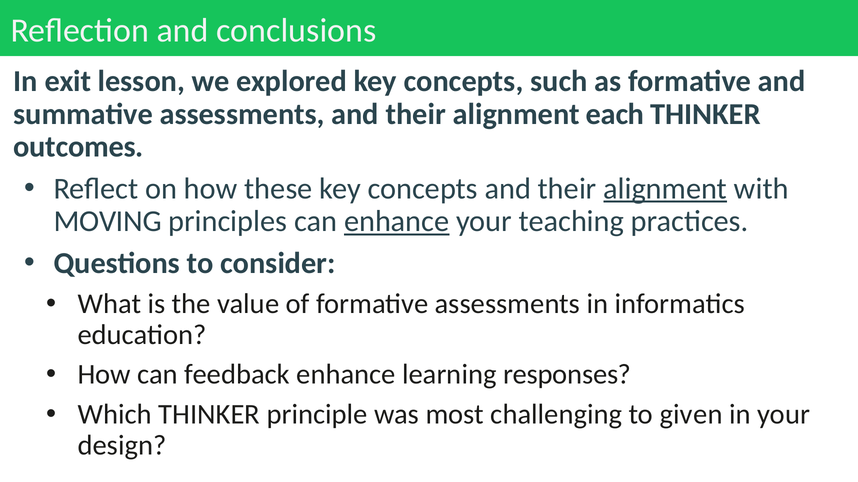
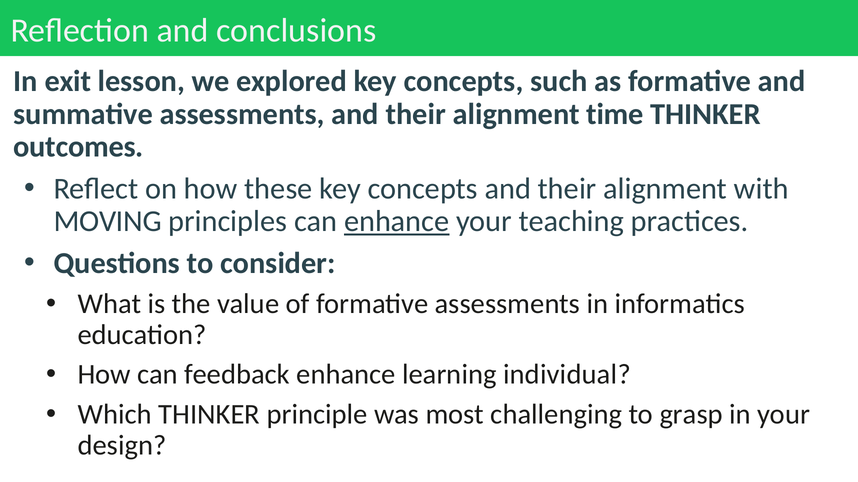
each: each -> time (615, 114)
alignment underline: present -> none (665, 189)
responses: responses -> individual (567, 375)
given: given -> grasp (691, 415)
